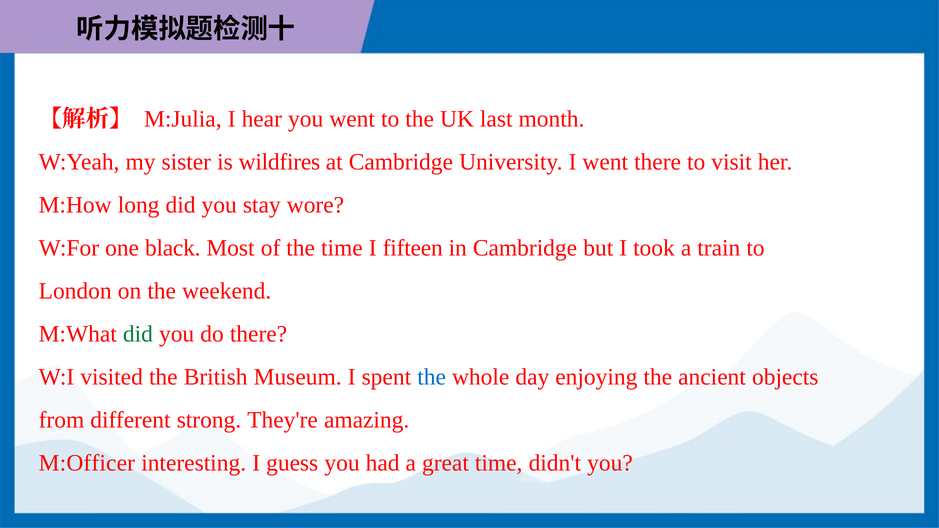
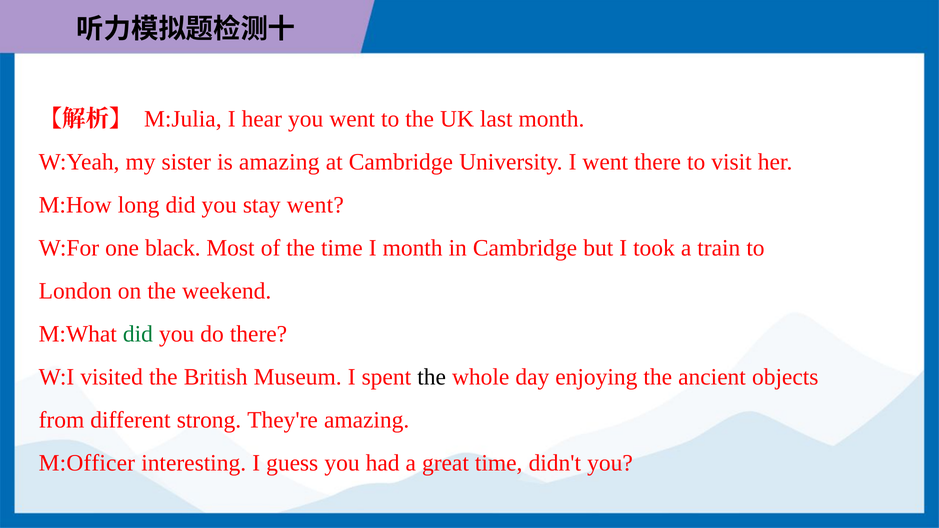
is wildfires: wildfires -> amazing (279, 162)
stay wore: wore -> went (315, 205)
I fifteen: fifteen -> month (413, 248)
the colour: blue -> black (432, 377)
